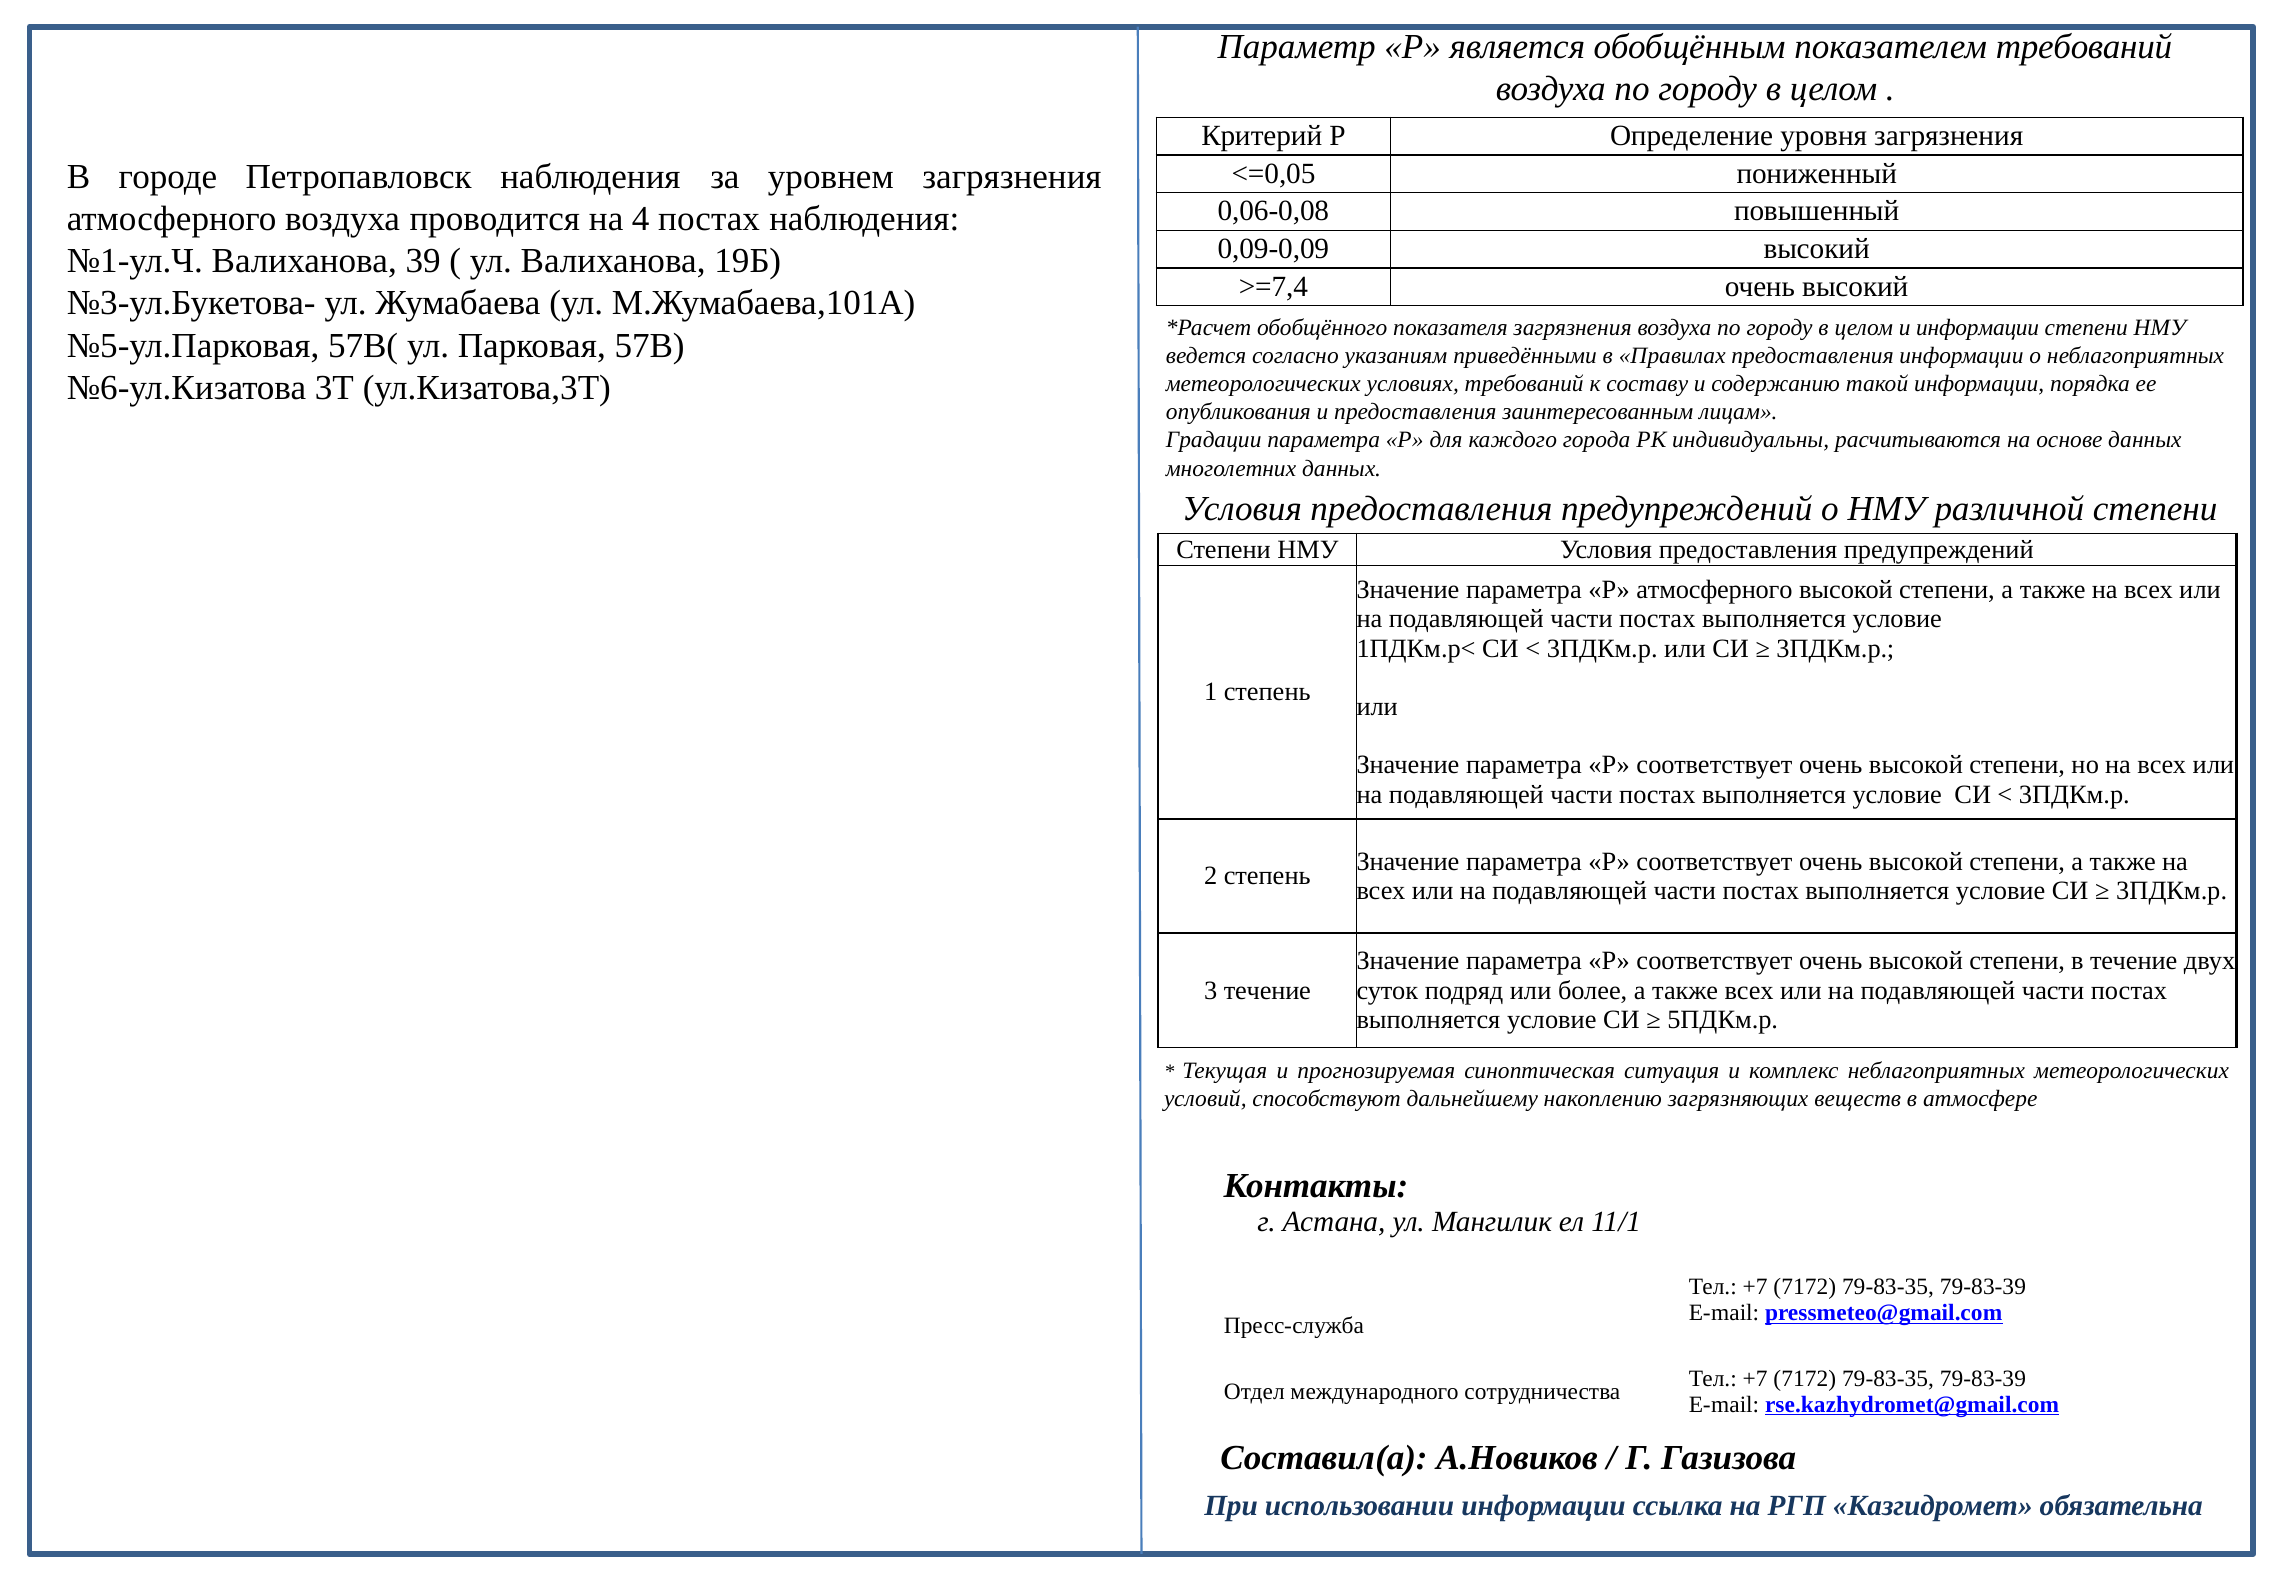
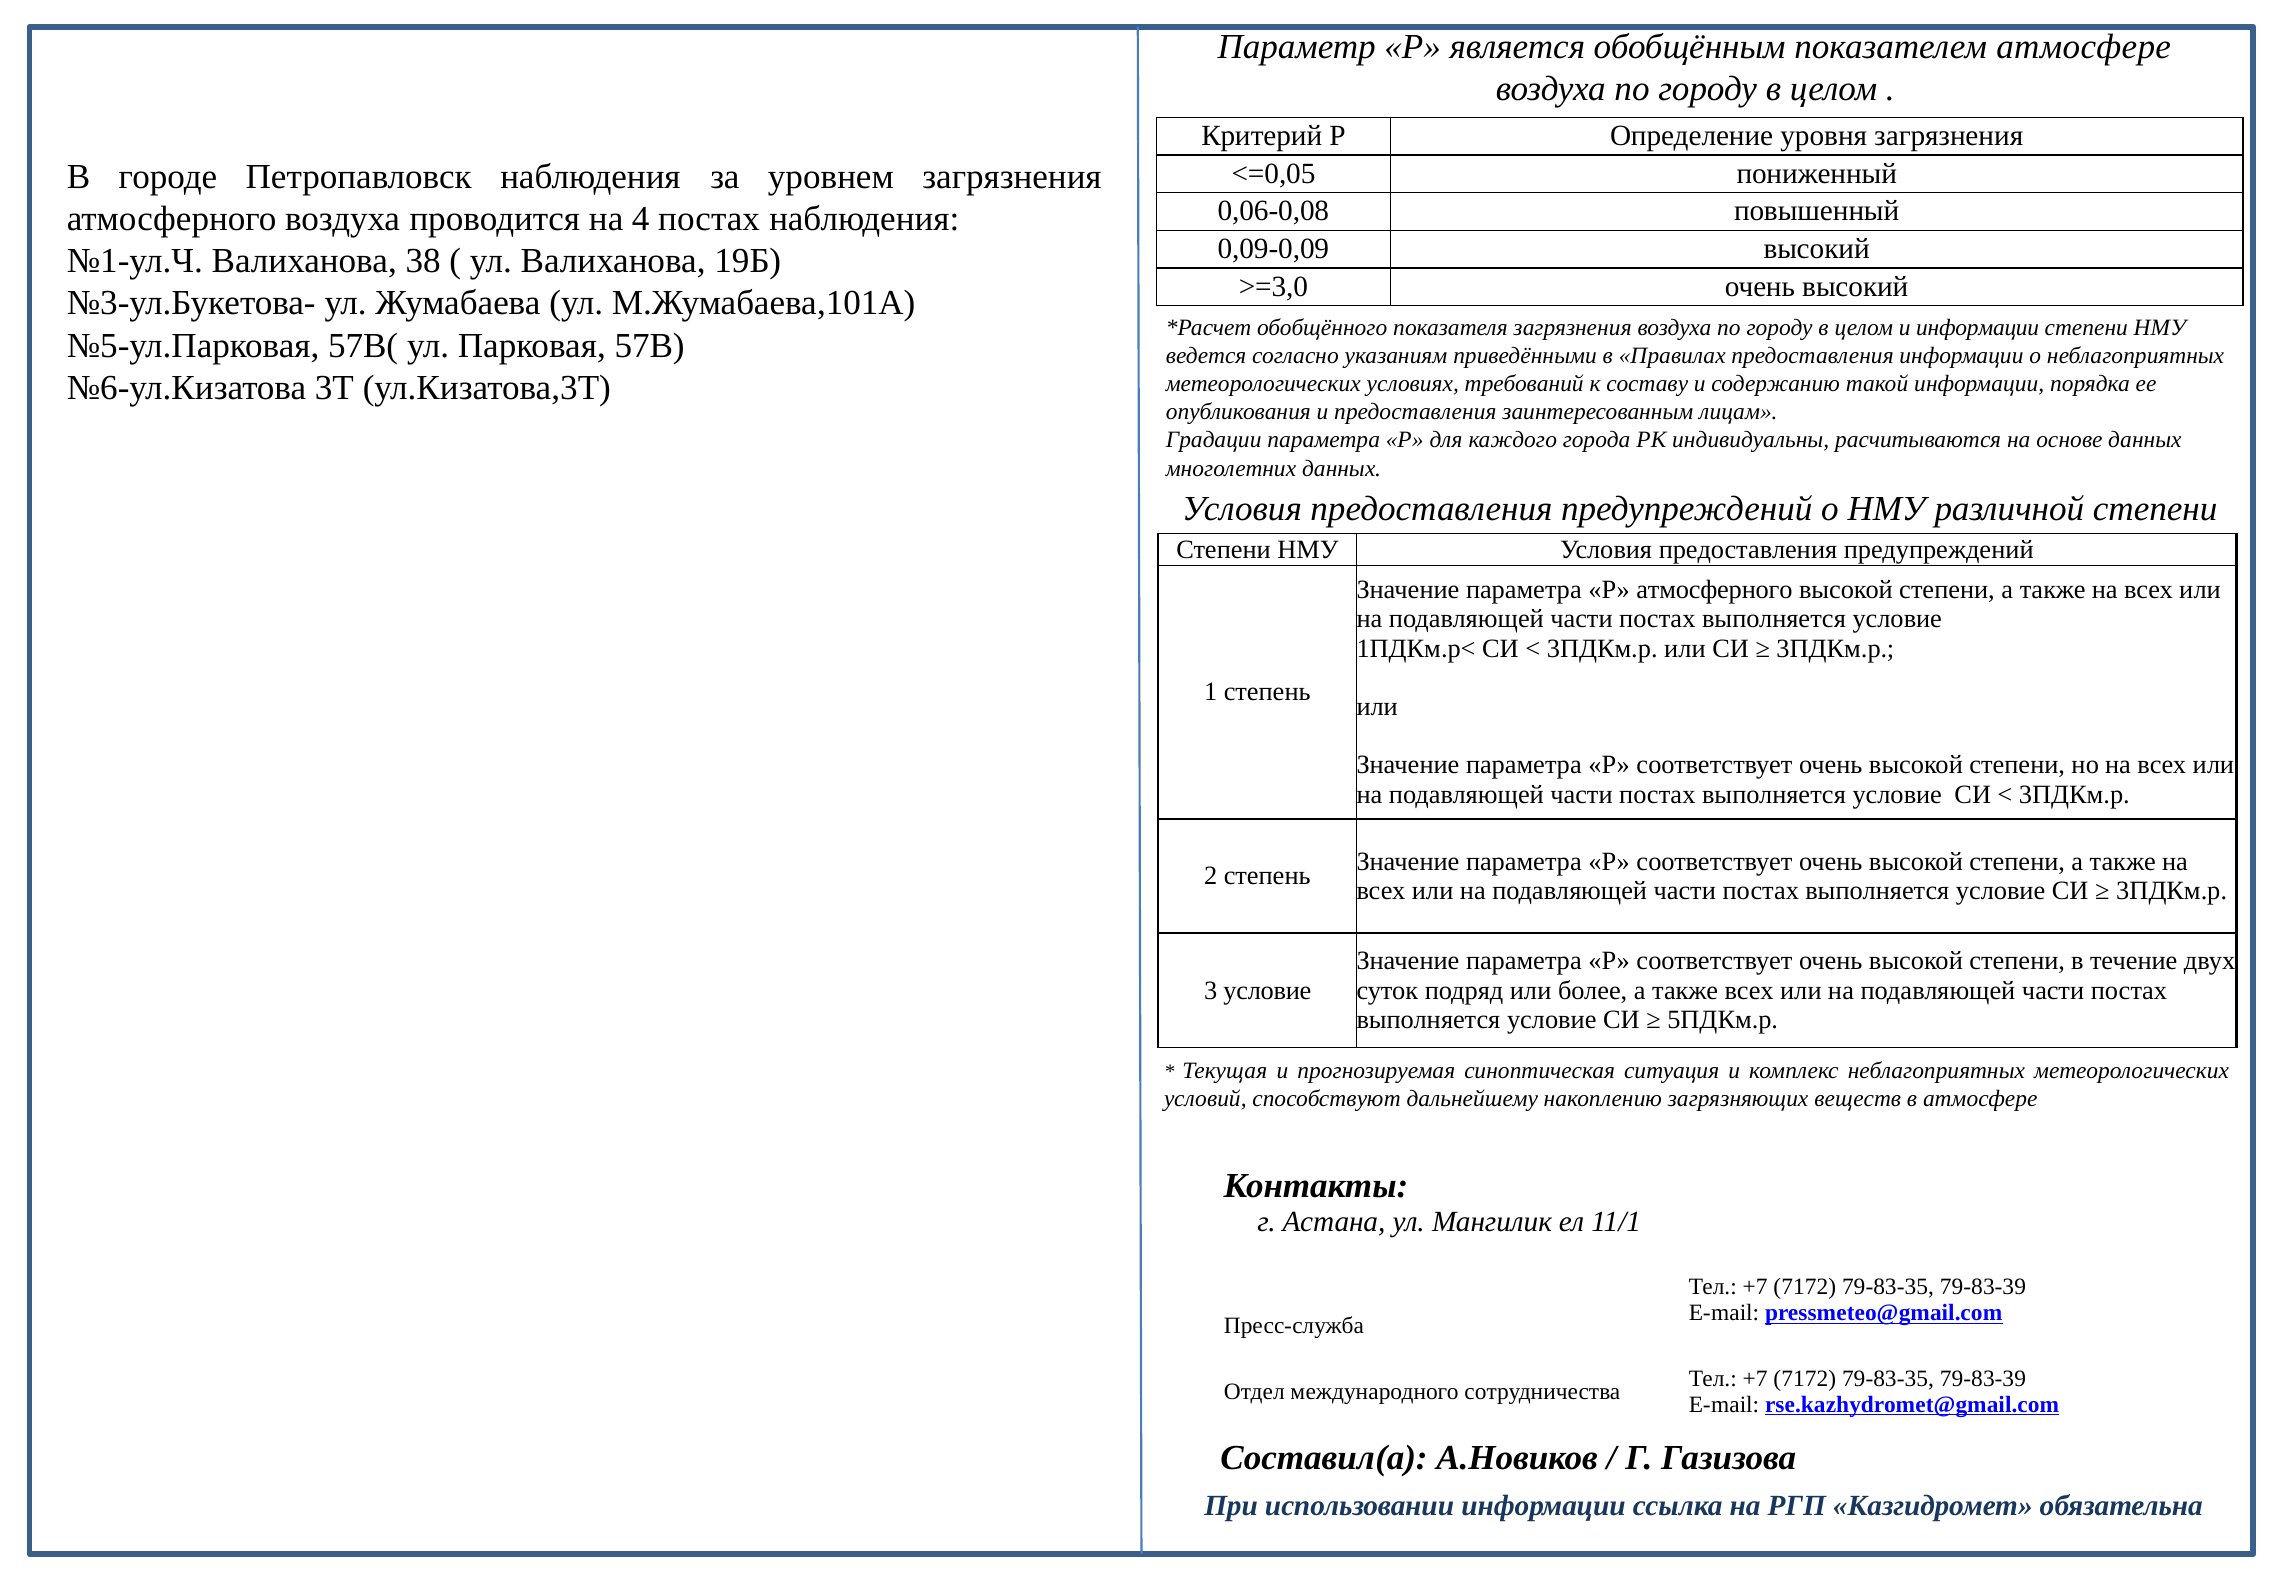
показателем требований: требований -> атмосфере (2084, 47)
39: 39 -> 38 (423, 261)
>=7,4: >=7,4 -> >=3,0 (1273, 286)
3 течение: течение -> условие (1267, 990)
